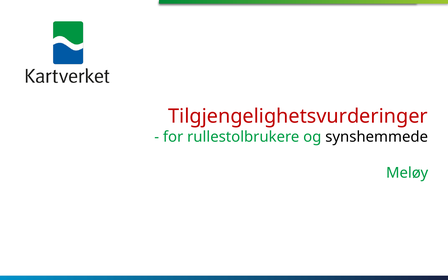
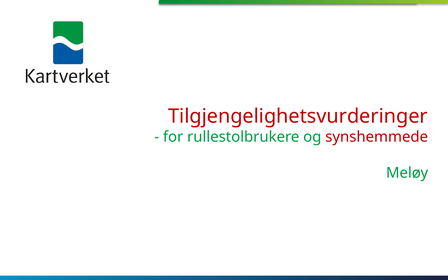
synshemmede colour: black -> red (377, 137)
